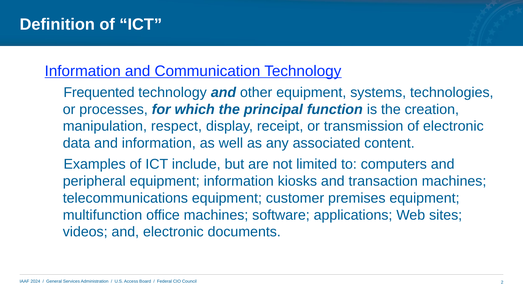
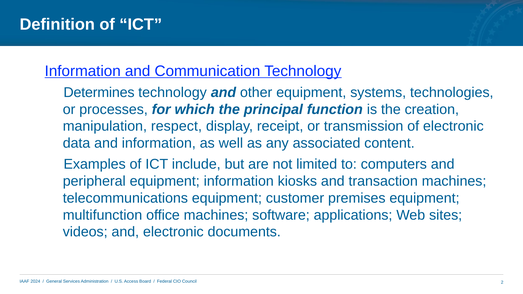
Frequented: Frequented -> Determines (99, 92)
